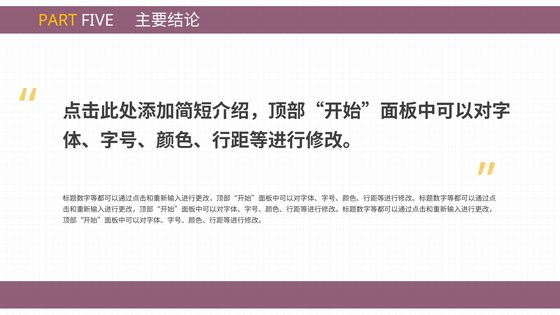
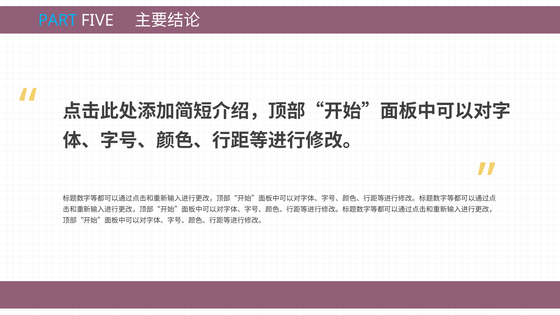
PART colour: yellow -> light blue (58, 20)
